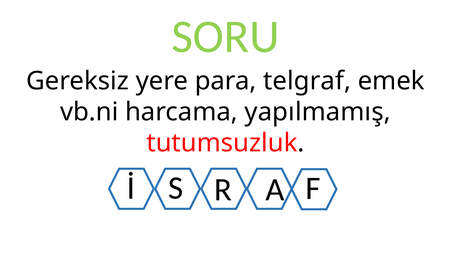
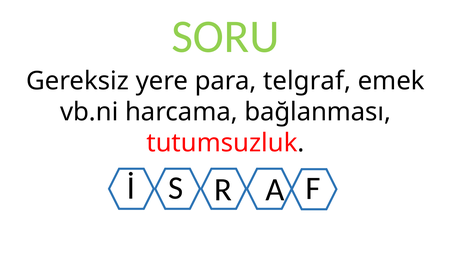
yapılmamış: yapılmamış -> bağlanması (318, 112)
